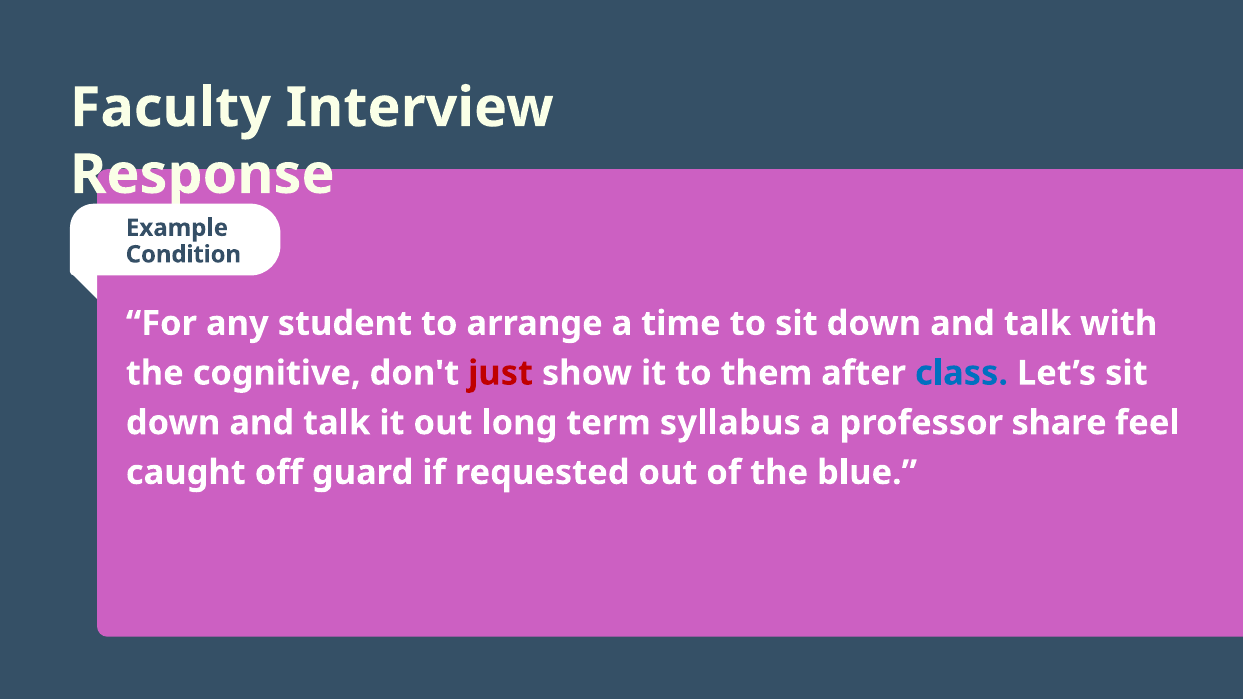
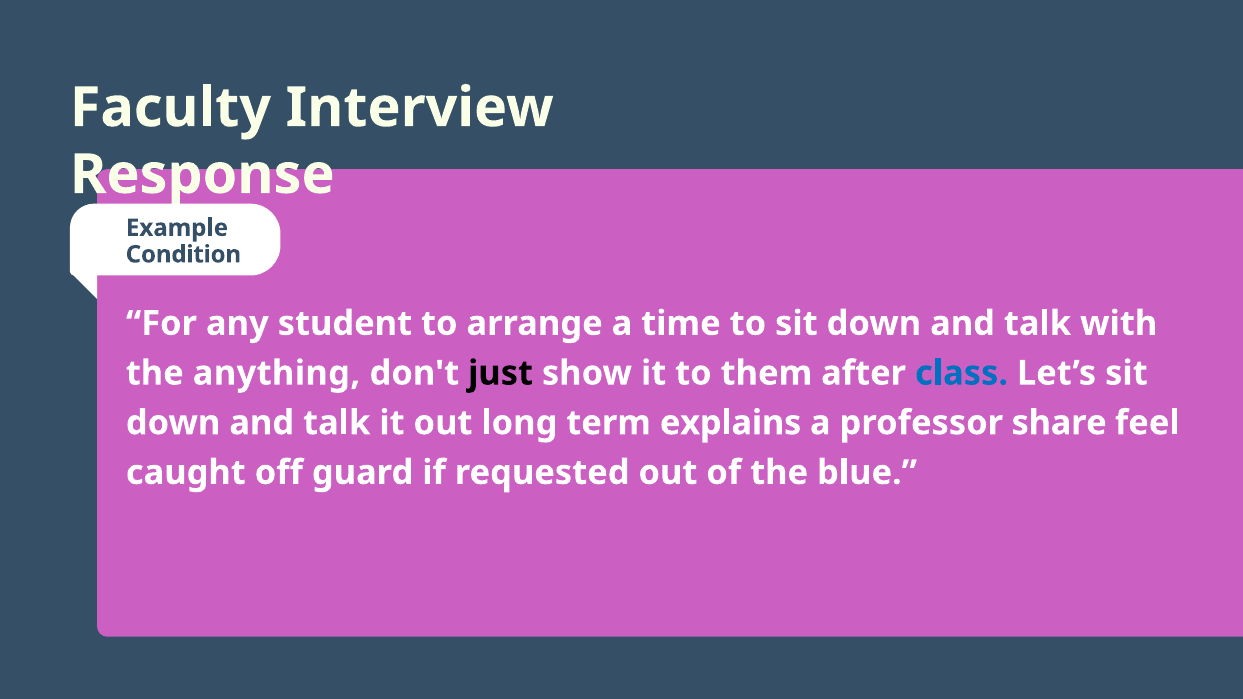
cognitive: cognitive -> anything (276, 373)
just colour: red -> black (501, 373)
syllabus: syllabus -> explains (731, 423)
